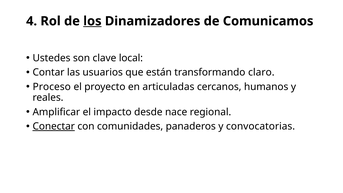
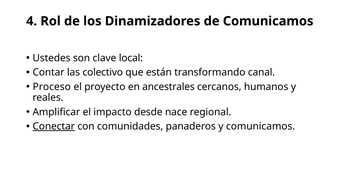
los underline: present -> none (92, 21)
usuarios: usuarios -> colectivo (103, 72)
claro: claro -> canal (261, 72)
articuladas: articuladas -> ancestrales (168, 87)
y convocatorias: convocatorias -> comunicamos (261, 126)
